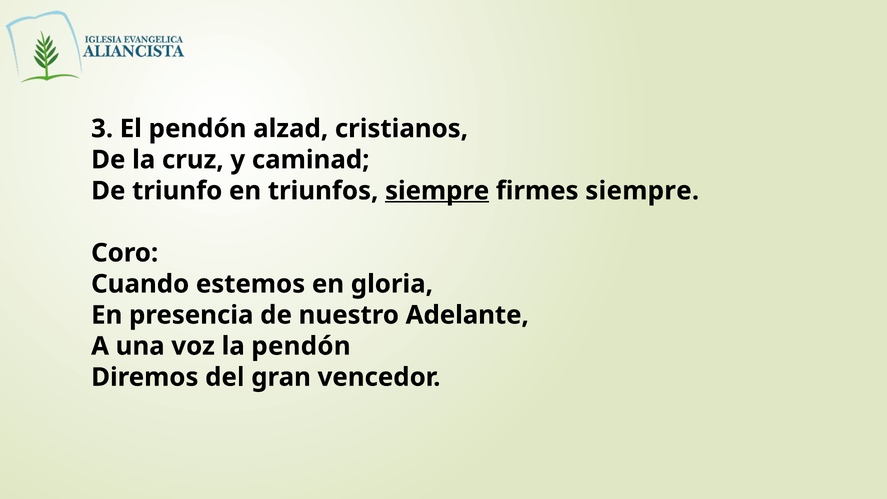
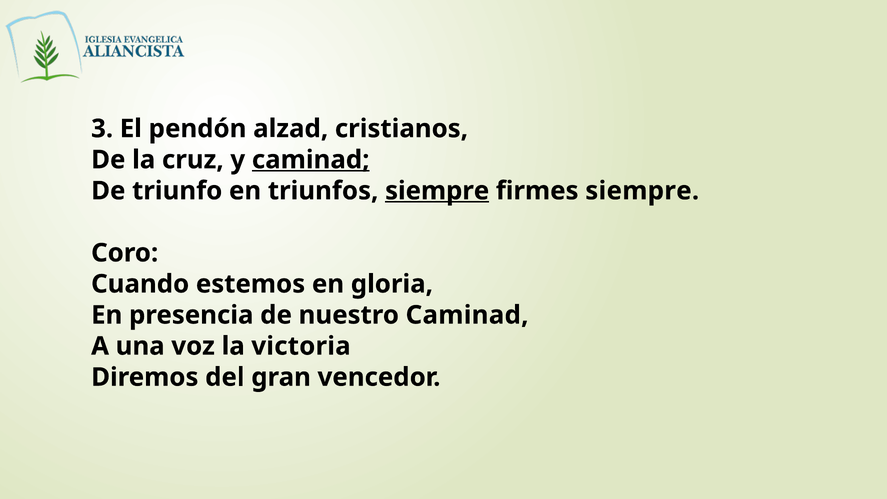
caminad underline: none -> present (311, 160)
nuestro Adelante: Adelante -> Caminad (467, 315)
la pendón: pendón -> victoria (301, 346)
